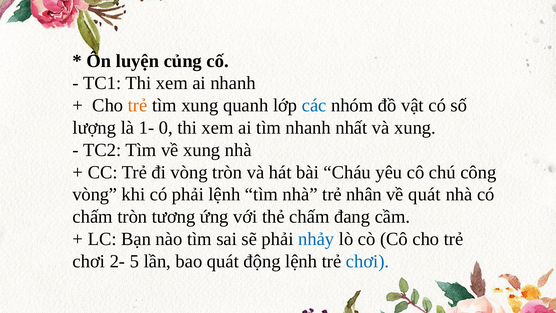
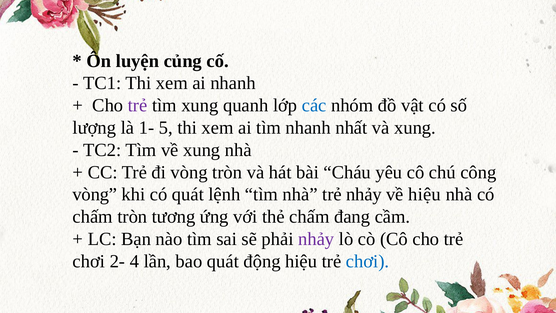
trẻ colour: orange -> purple (138, 105)
0: 0 -> 5 (166, 128)
có phải: phải -> quát (188, 194)
trẻ nhân: nhân -> nhảy (364, 194)
về quát: quát -> hiệu (424, 194)
nhảy colour: blue -> purple (316, 239)
5: 5 -> 4 (134, 261)
động lệnh: lệnh -> hiệu (301, 261)
